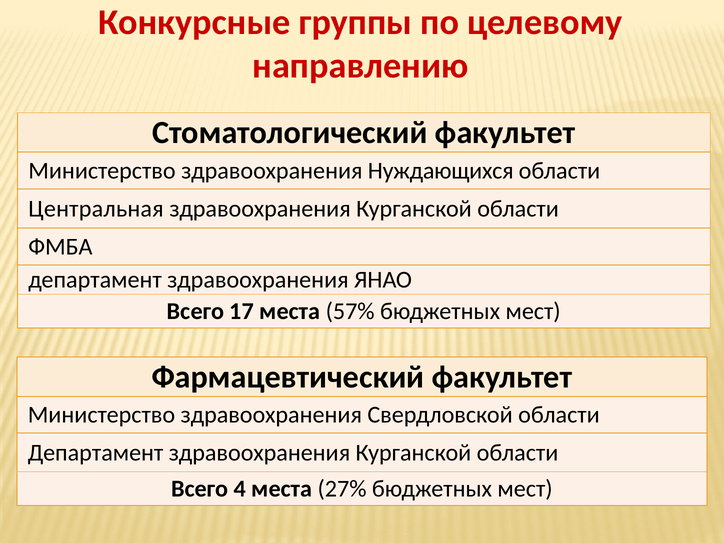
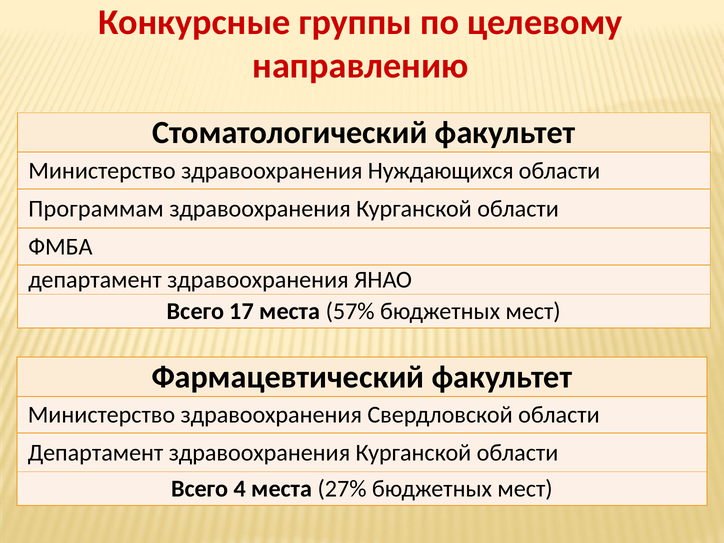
Центральная: Центральная -> Программам (96, 209)
